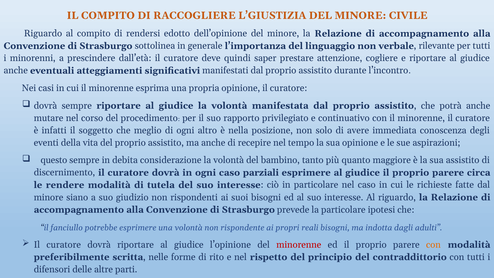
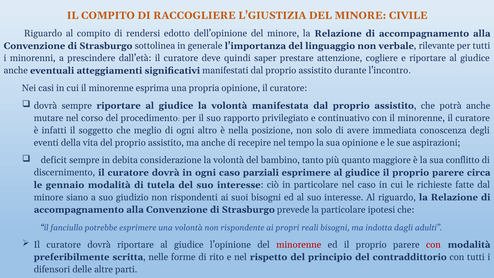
questo: questo -> deficit (54, 160)
sua assistito: assistito -> conflitto (463, 160)
rendere: rendere -> gennaio (65, 185)
con colour: orange -> red (433, 245)
